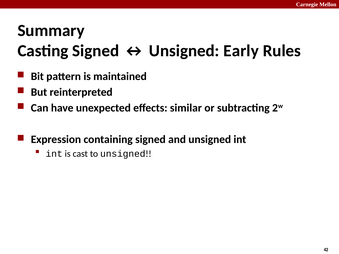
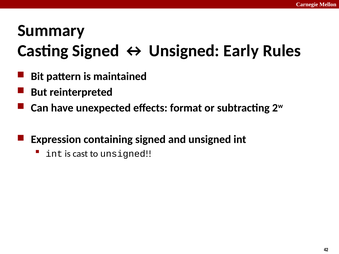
similar: similar -> format (186, 108)
